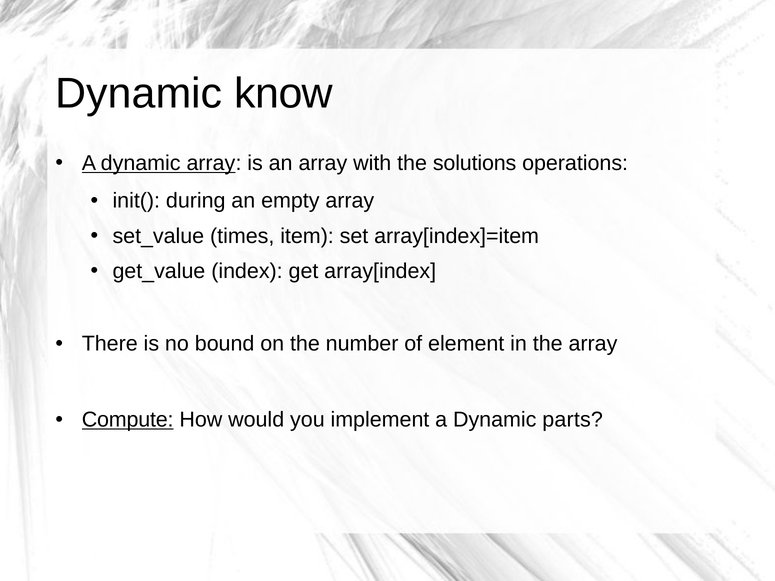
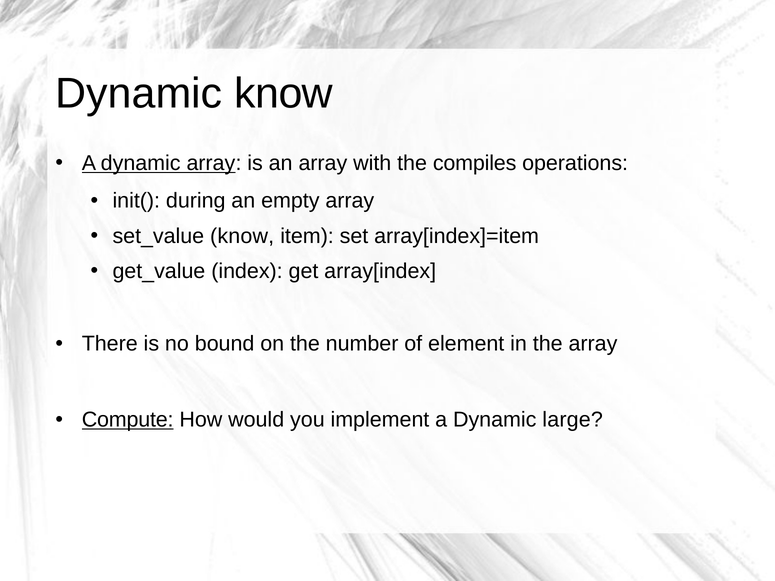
solutions: solutions -> compiles (475, 163)
set_value times: times -> know (242, 236)
parts: parts -> large (573, 420)
